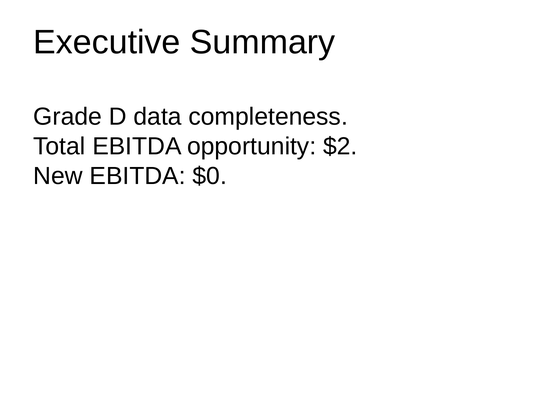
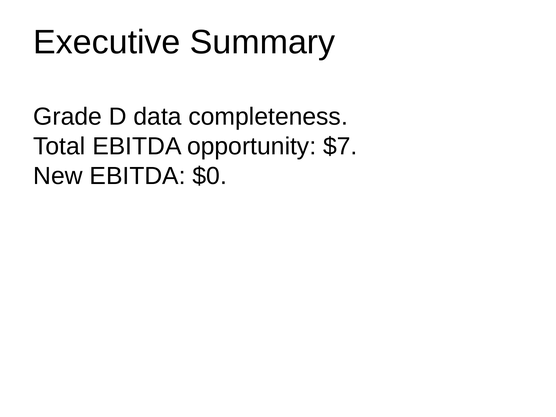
$2: $2 -> $7 (340, 146)
